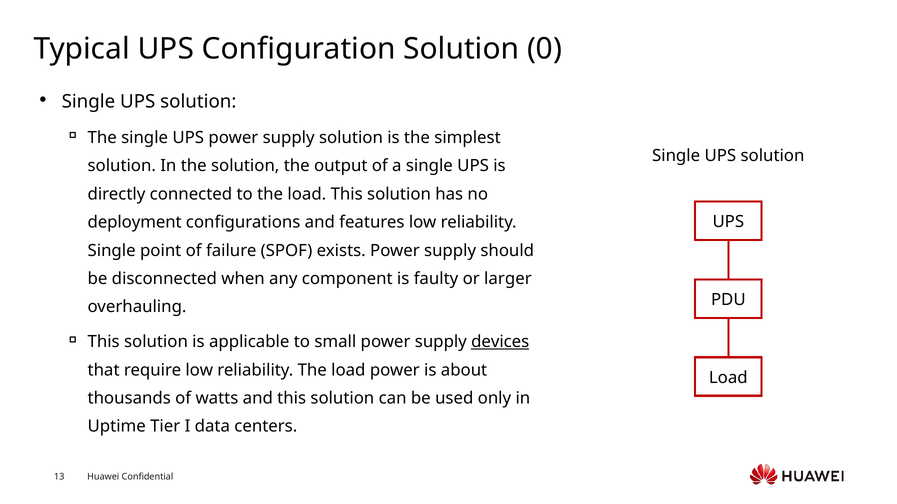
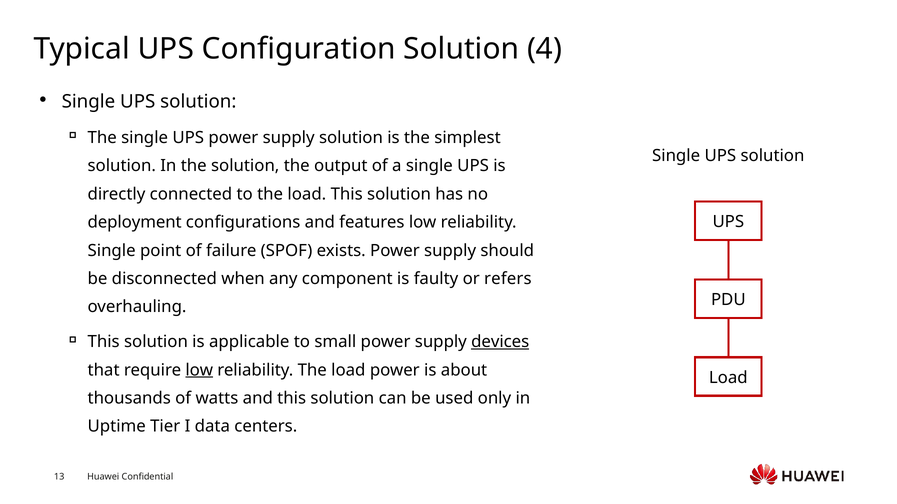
0: 0 -> 4 (545, 49)
larger: larger -> refers (508, 279)
low underline: none -> present (199, 370)
